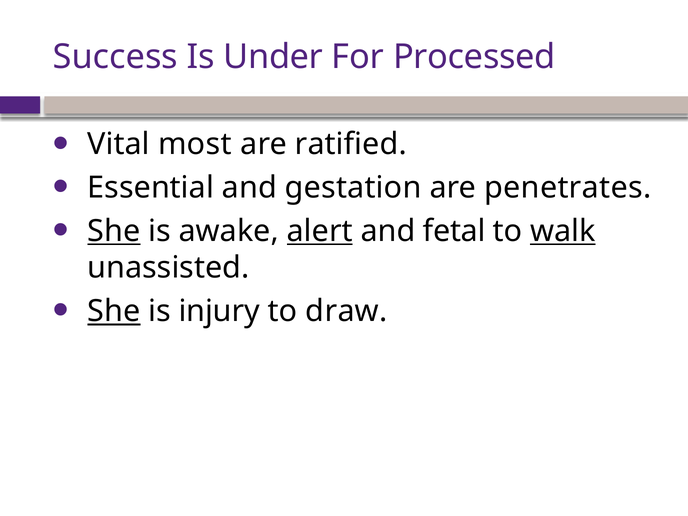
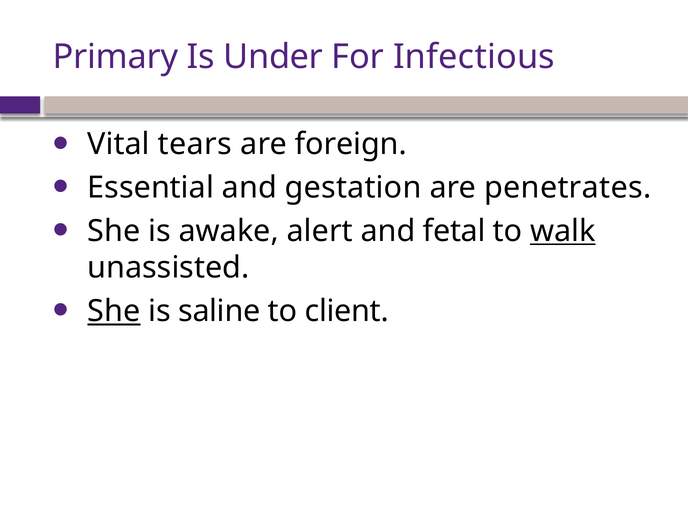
Success: Success -> Primary (116, 57)
Processed: Processed -> Infectious (474, 57)
most: most -> tears (195, 144)
ratified: ratified -> foreign (351, 144)
She underline: present -> none (114, 231)
alert underline: present -> none (320, 231)
injury: injury -> saline (219, 311)
draw: draw -> client (347, 311)
